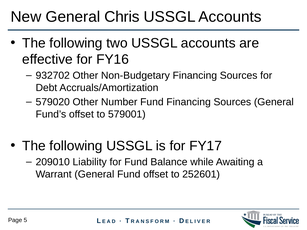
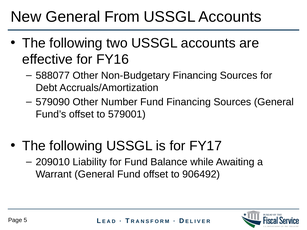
Chris: Chris -> From (122, 17)
932702: 932702 -> 588077 (53, 76)
579020: 579020 -> 579090 (53, 102)
252601: 252601 -> 906492 (201, 175)
